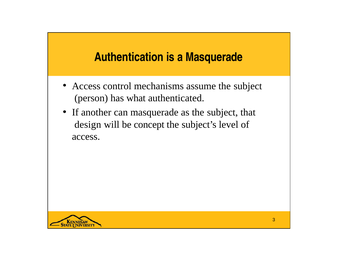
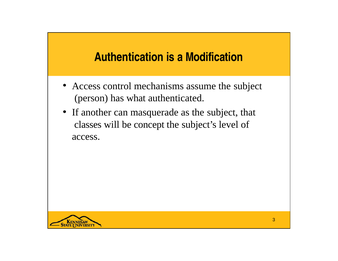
a Masquerade: Masquerade -> Modification (214, 57)
design: design -> classes (88, 125)
